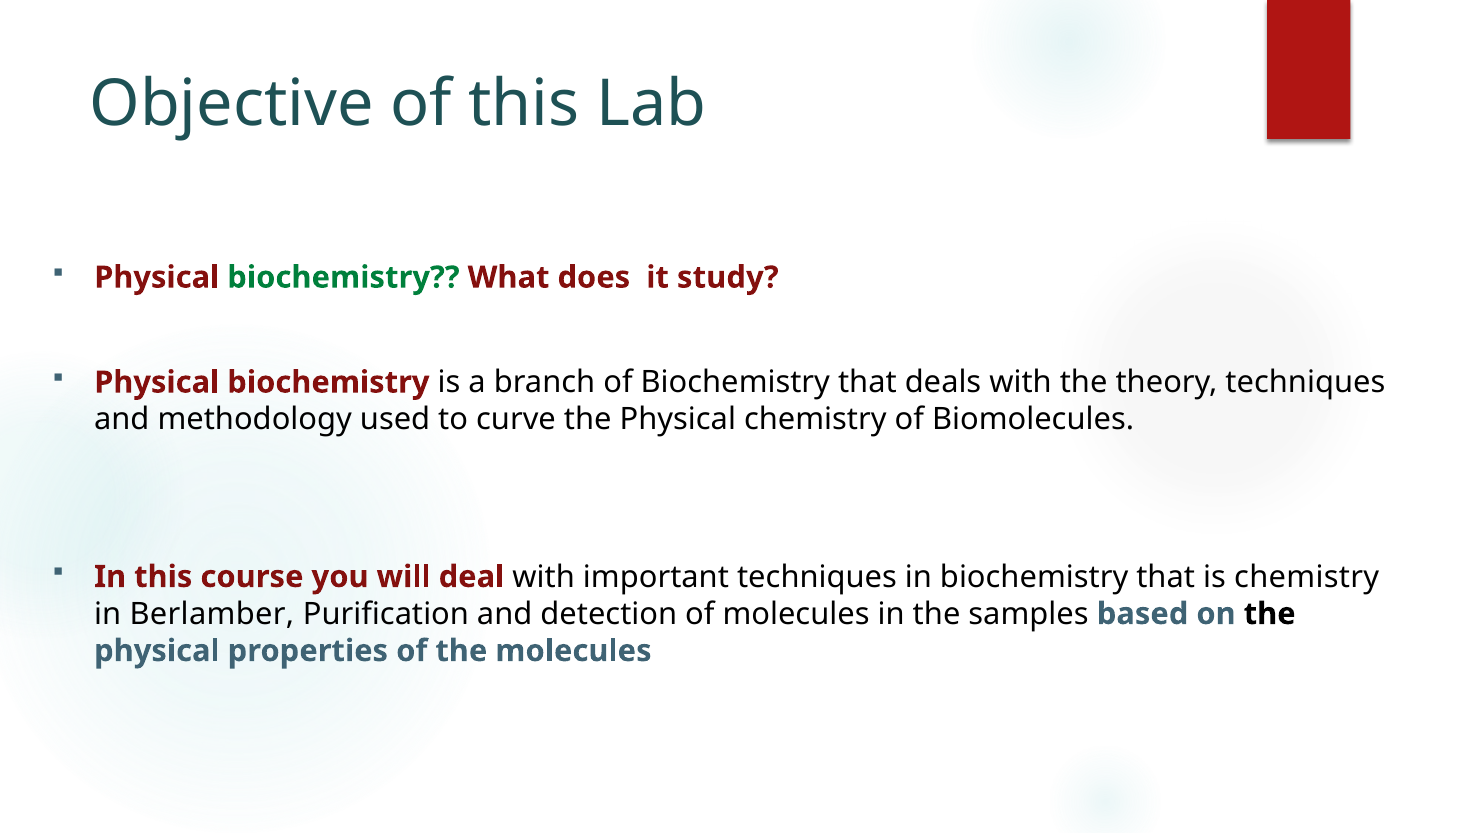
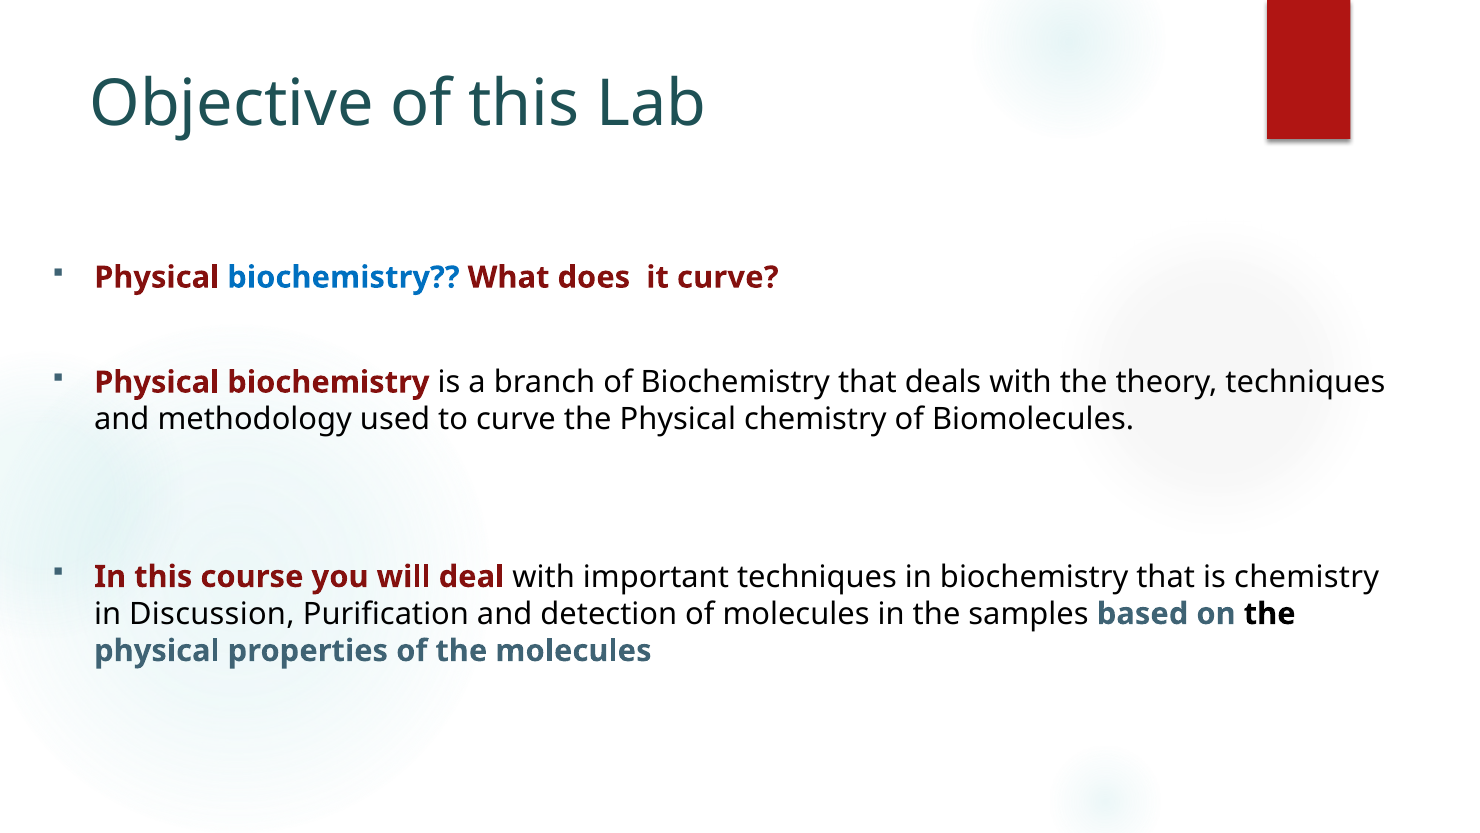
biochemistry colour: green -> blue (343, 277)
it study: study -> curve (728, 277)
Berlamber: Berlamber -> Discussion (212, 614)
